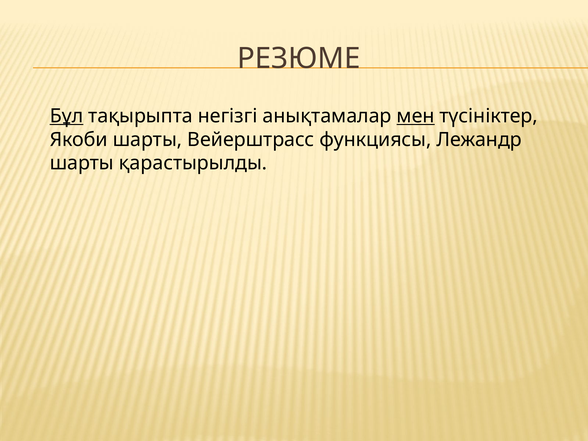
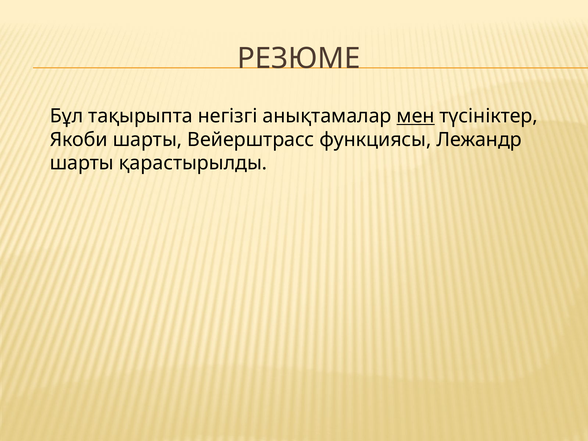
Бұл underline: present -> none (66, 116)
